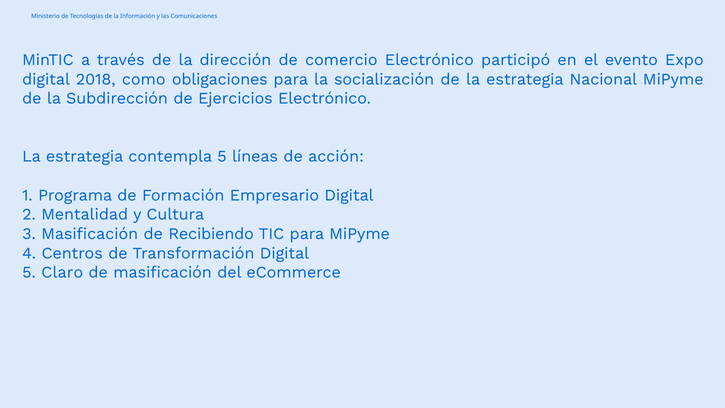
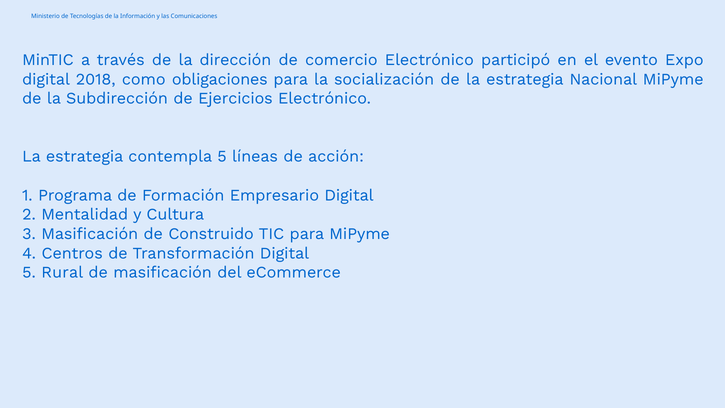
Recibiendo: Recibiendo -> Construido (211, 234)
Claro: Claro -> Rural (62, 272)
